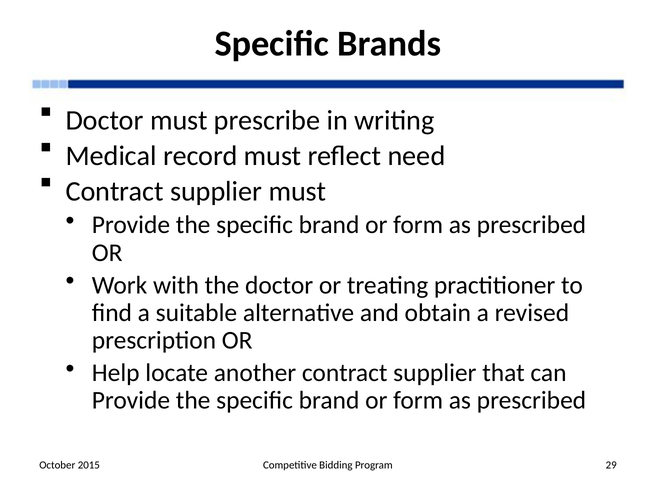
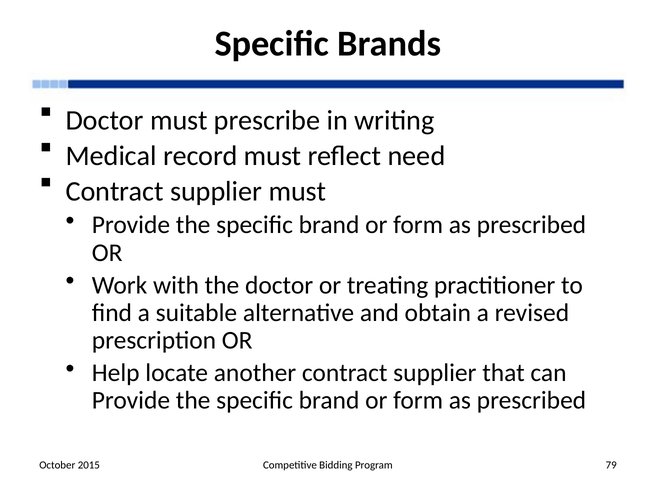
29: 29 -> 79 (611, 465)
